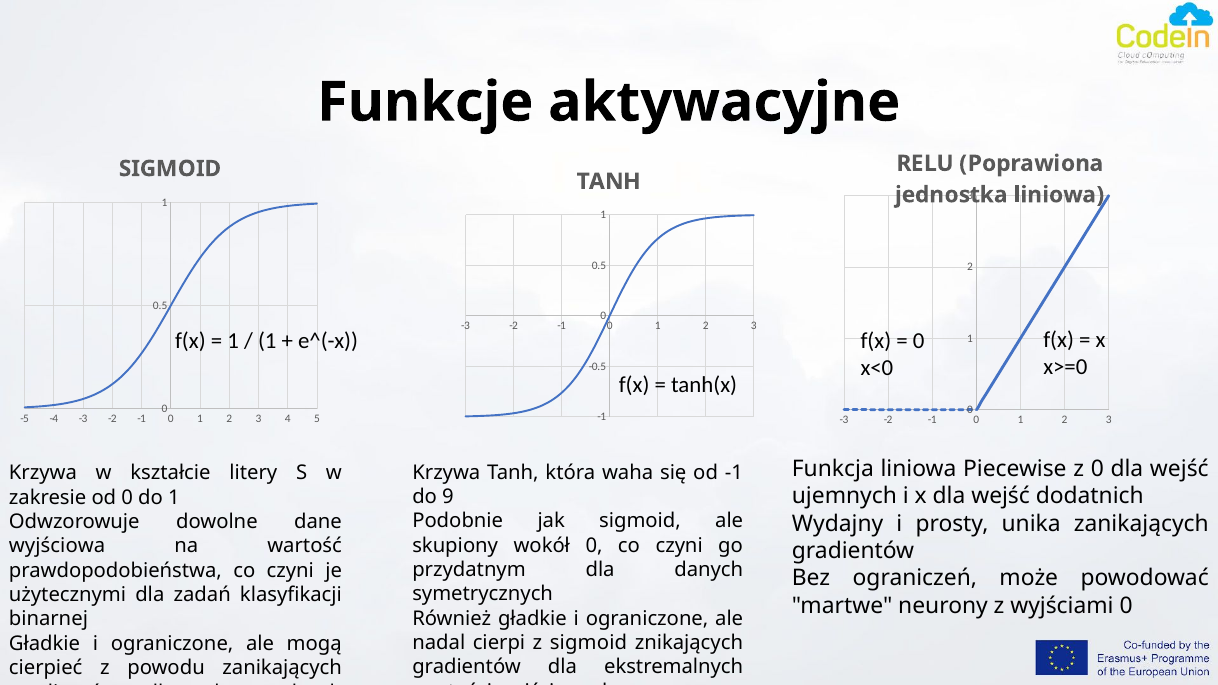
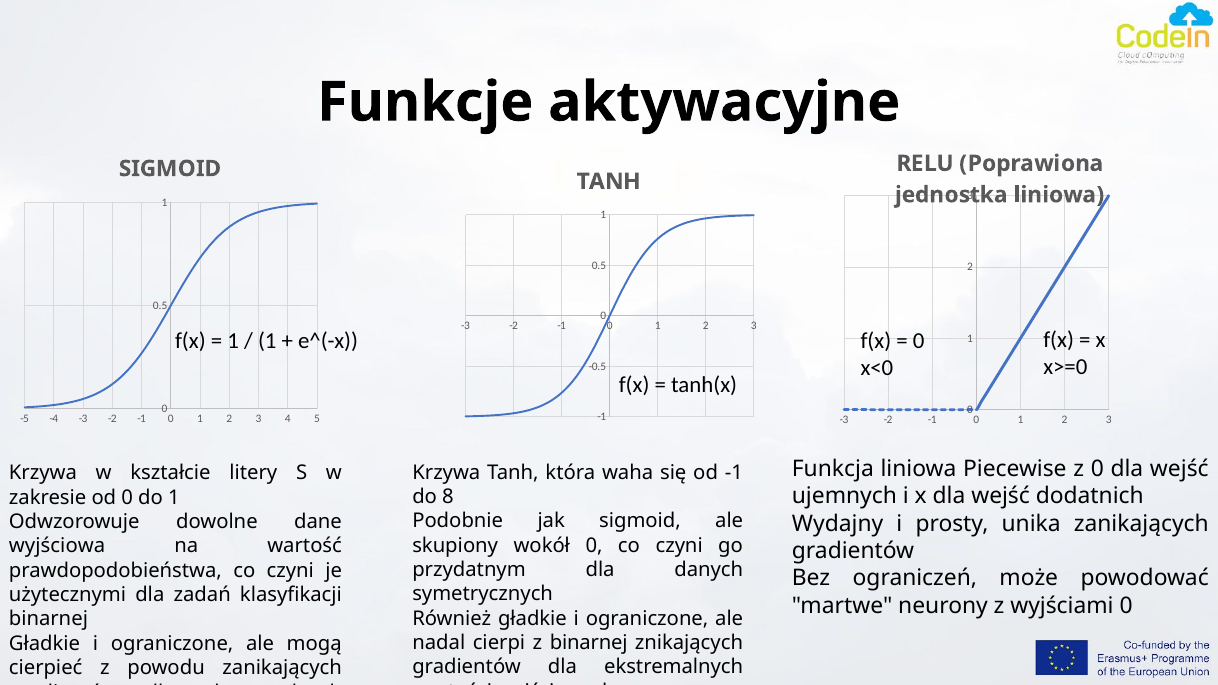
9: 9 -> 8 (448, 497)
z sigmoid: sigmoid -> binarnej (589, 643)
